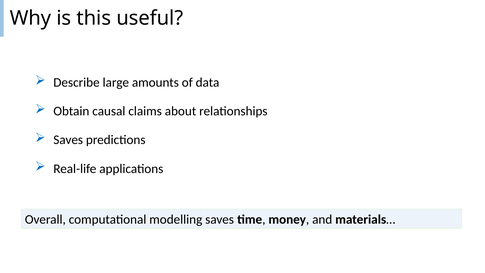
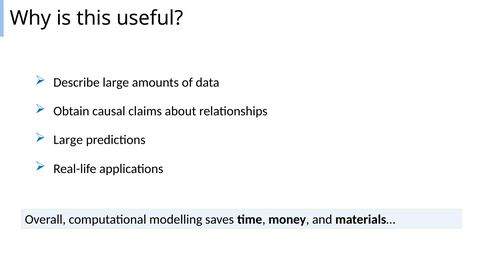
Saves: Saves -> Large (68, 140)
